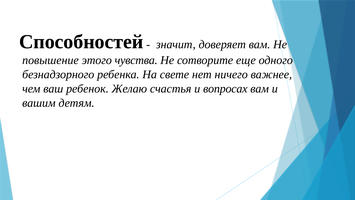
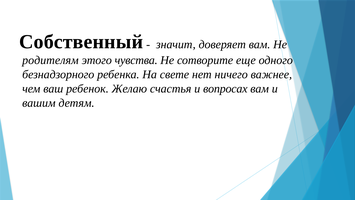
Способностей: Способностей -> Собственный (81, 42)
повышение: повышение -> родителям (50, 60)
